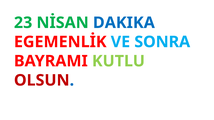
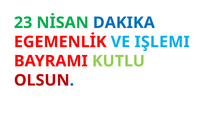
SONRA: SONRA -> IŞLEMI (162, 42)
